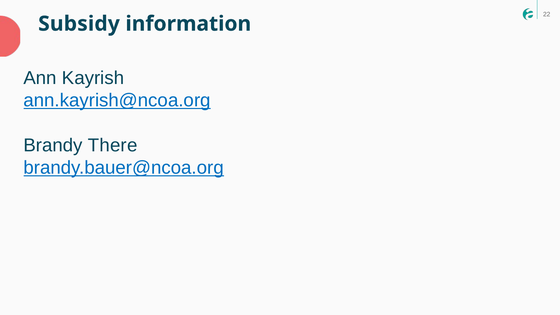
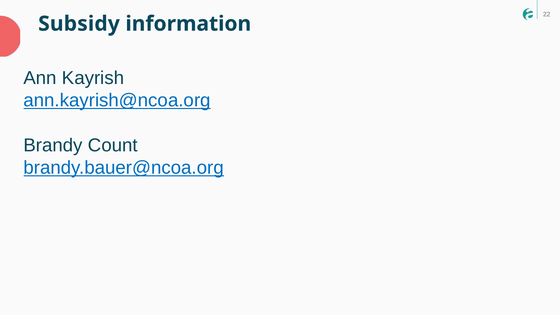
There: There -> Count (113, 145)
